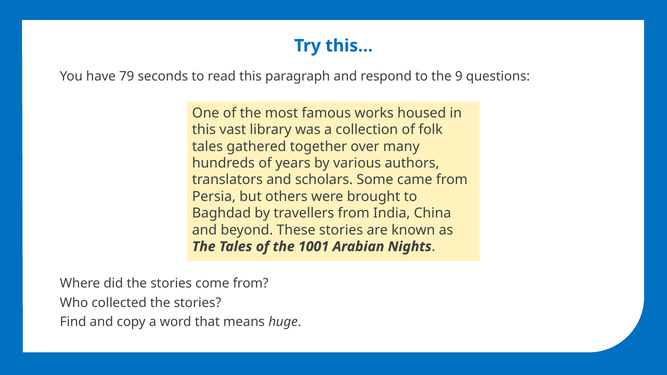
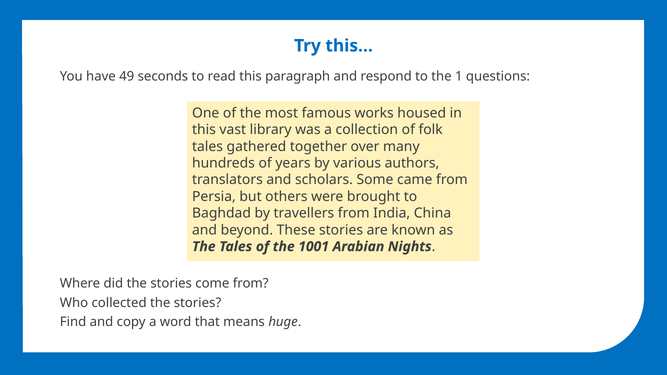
79: 79 -> 49 (127, 76)
9: 9 -> 1 (459, 76)
